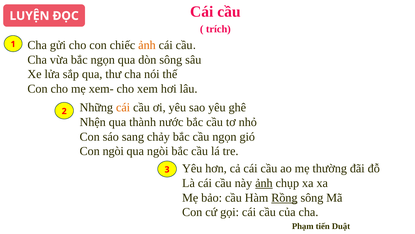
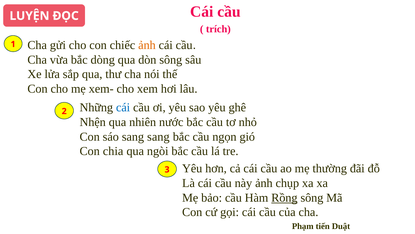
bắc ngọn: ngọn -> dòng (103, 60)
cái colour: orange -> blue (123, 107)
thành: thành -> nhiên (143, 122)
sang chảy: chảy -> sang (158, 136)
Con ngòi: ngòi -> chia (113, 151)
ảnh underline: present -> none (264, 183)
